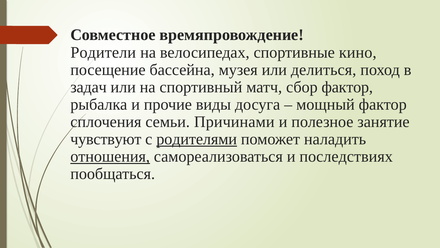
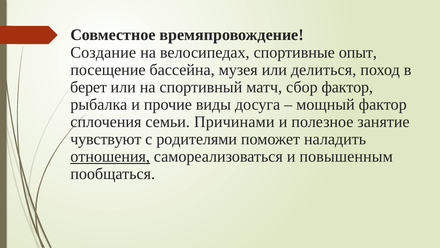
Родители: Родители -> Создание (103, 52)
кино: кино -> опыт (358, 52)
задач: задач -> берет (89, 87)
родителями underline: present -> none (197, 139)
последствиях: последствиях -> повышенным (346, 156)
